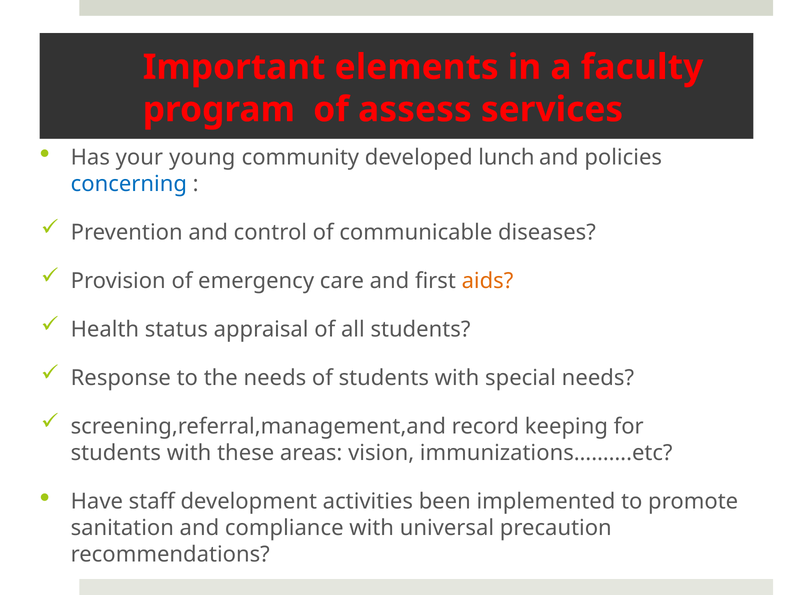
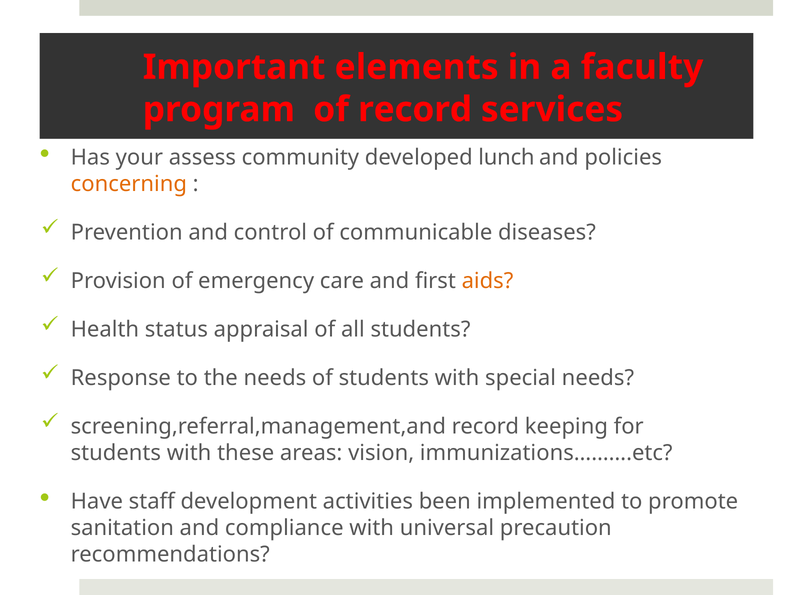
of assess: assess -> record (415, 110)
young: young -> assess (202, 158)
concerning colour: blue -> orange (129, 184)
